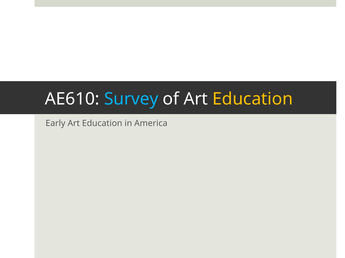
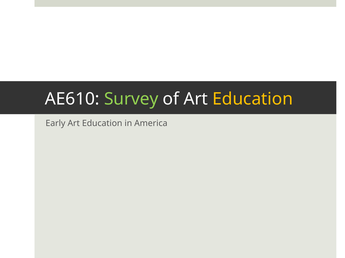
Survey colour: light blue -> light green (131, 99)
